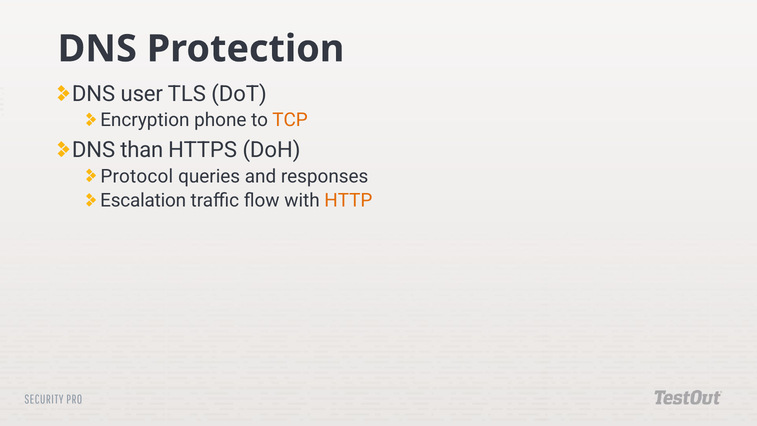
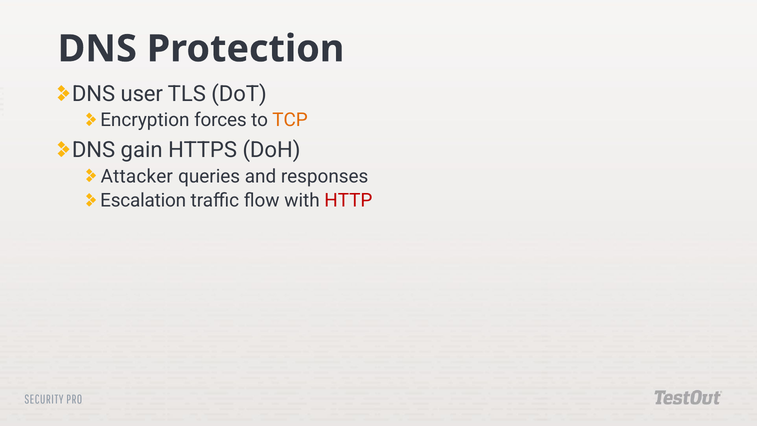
phone: phone -> forces (220, 120)
than: than -> gain (142, 150)
Protocol: Protocol -> Attacker (137, 176)
HTTP colour: orange -> red (348, 201)
